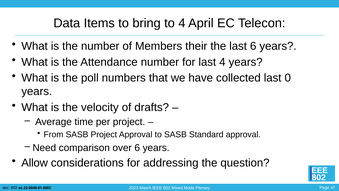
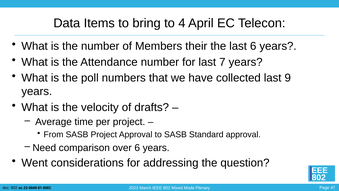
last 4: 4 -> 7 (222, 62)
0: 0 -> 9 (288, 78)
Allow: Allow -> Went (35, 163)
